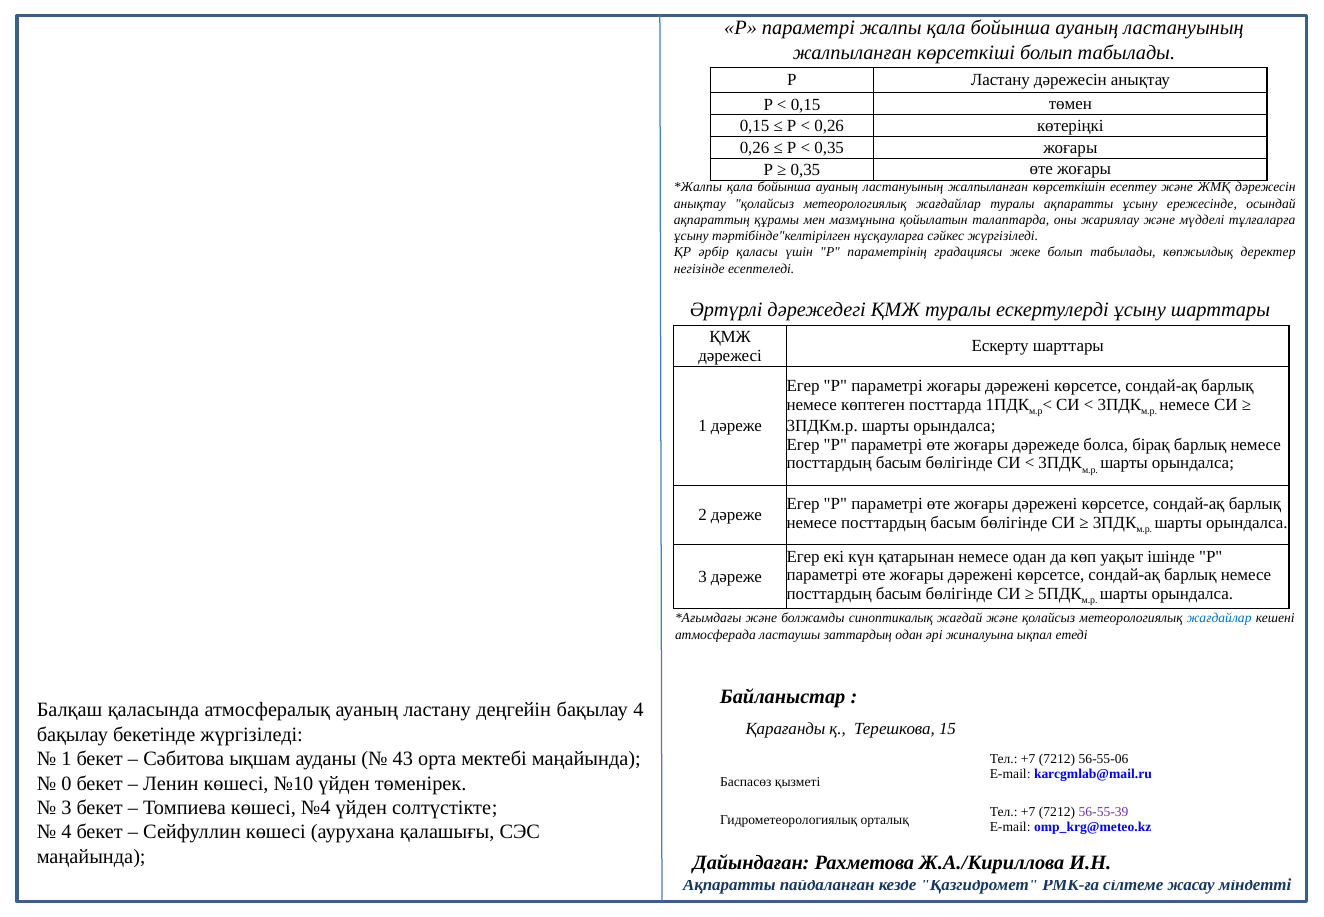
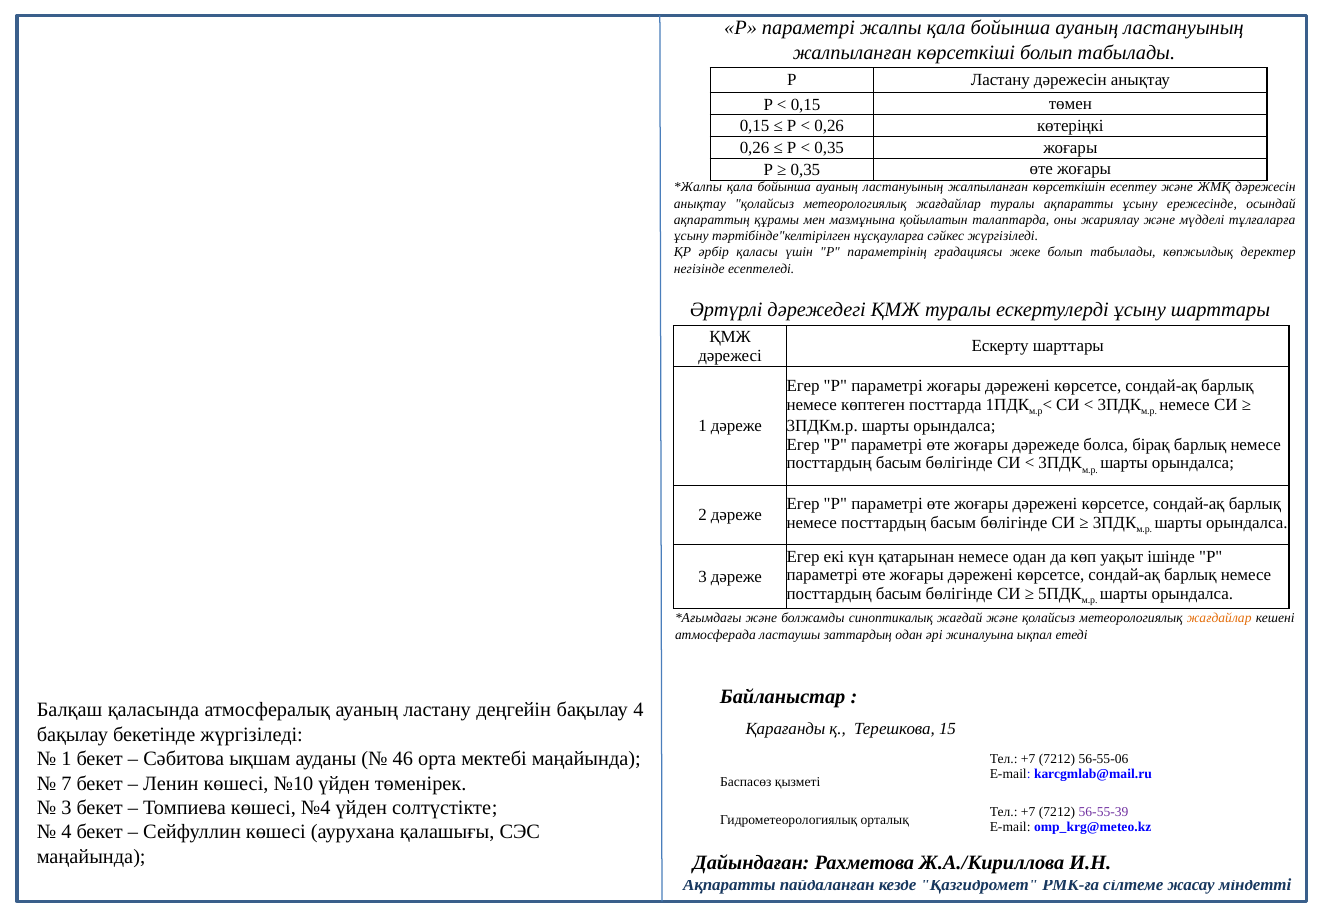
жағдайлар colour: blue -> orange (1219, 618)
43: 43 -> 46 (403, 759)
0: 0 -> 7 (66, 783)
